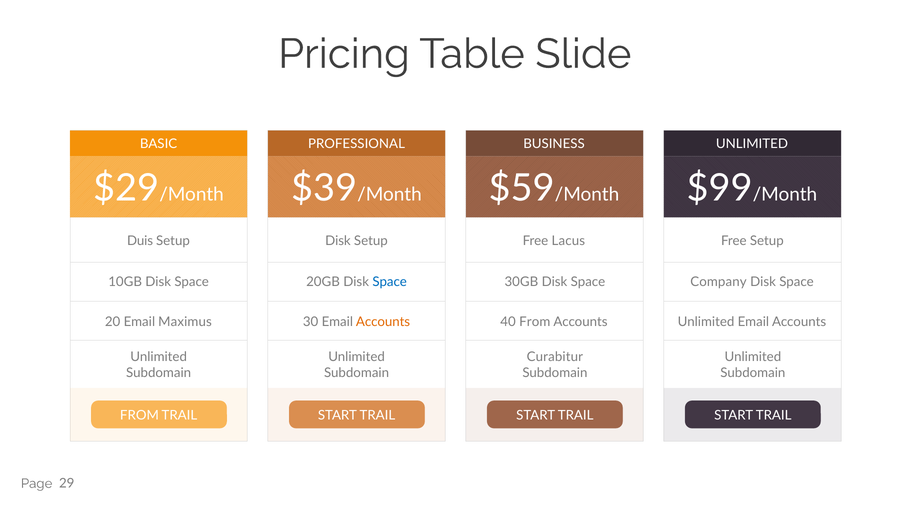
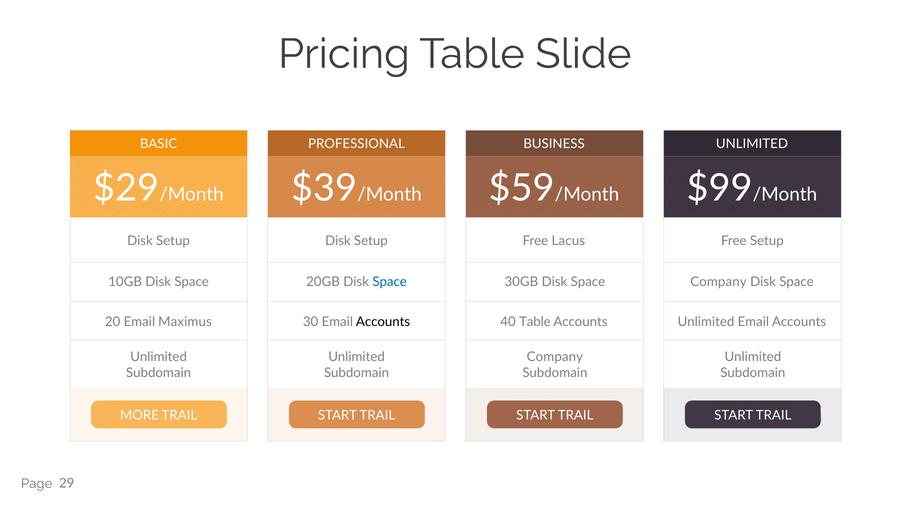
Duis: Duis -> Disk (140, 241)
Accounts colour: orange -> black (383, 322)
40 From: From -> Table (535, 322)
Curabitur: Curabitur -> Company (555, 357)
FROM: FROM -> MORE (139, 415)
